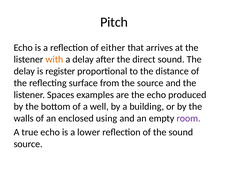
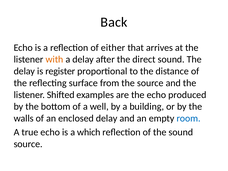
Pitch: Pitch -> Back (114, 22)
Spaces: Spaces -> Shifted (61, 95)
enclosed using: using -> delay (107, 118)
room colour: purple -> blue (189, 118)
lower: lower -> which (89, 132)
